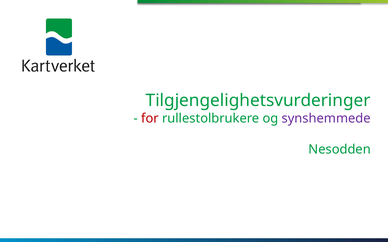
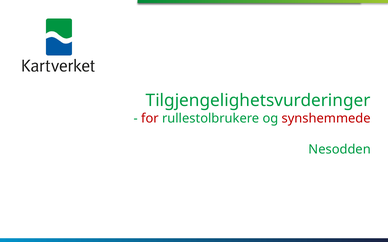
synshemmede colour: purple -> red (326, 119)
